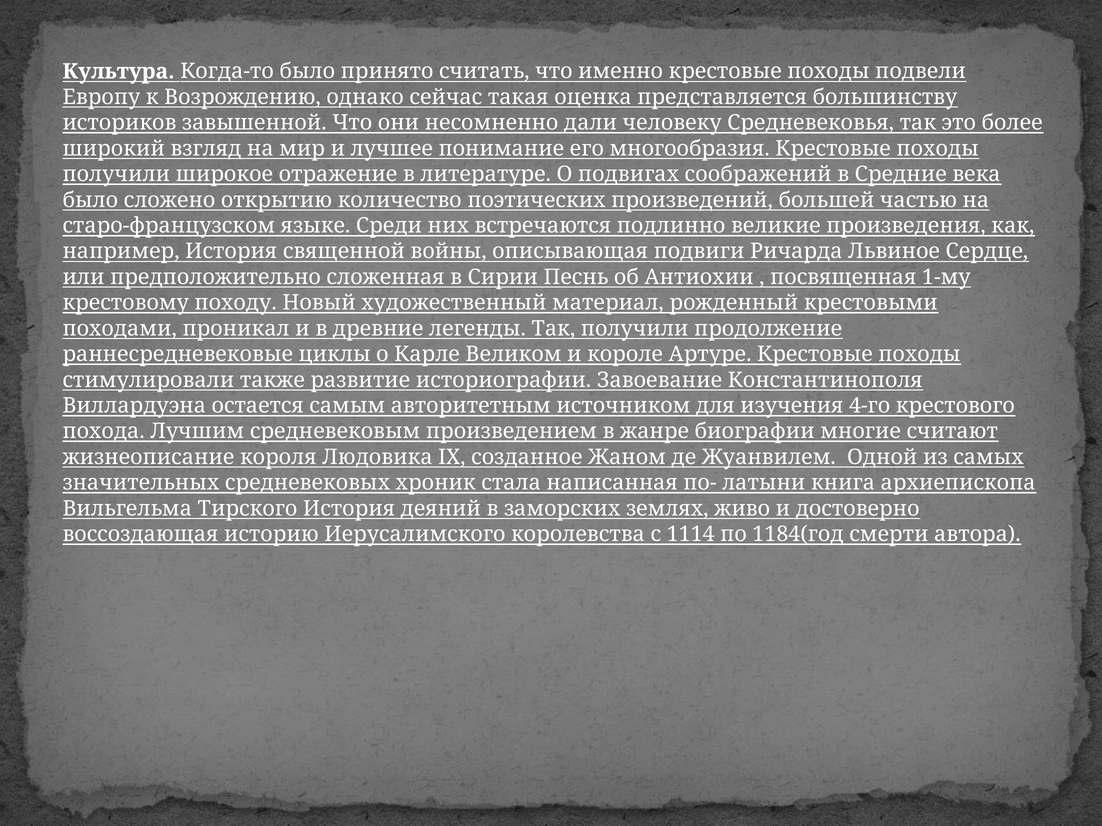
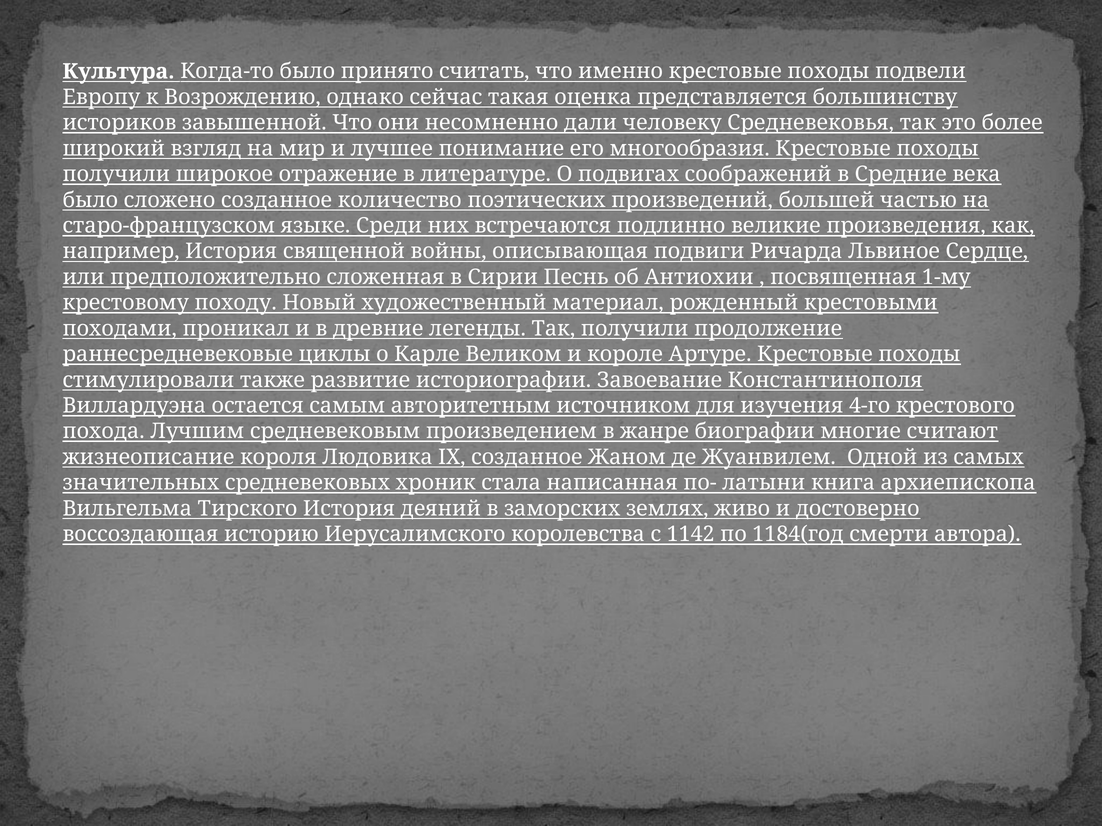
сложено открытию: открытию -> созданное (276, 200)
1114: 1114 -> 1142 (691, 535)
